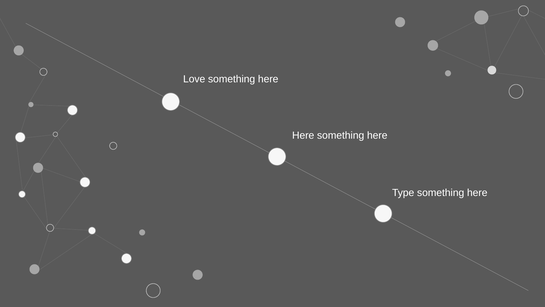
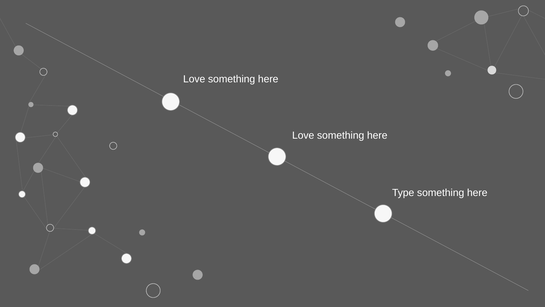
Here: Here -> Love (303, 135)
